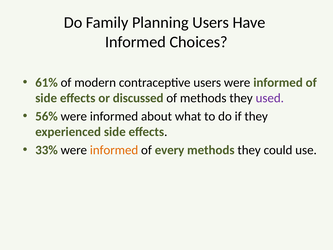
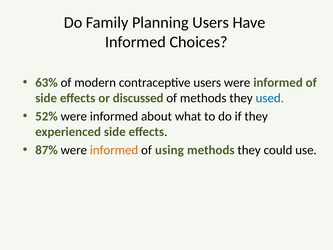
61%: 61% -> 63% (47, 82)
used colour: purple -> blue (270, 98)
56%: 56% -> 52% (47, 116)
33%: 33% -> 87% (47, 150)
every: every -> using (169, 150)
